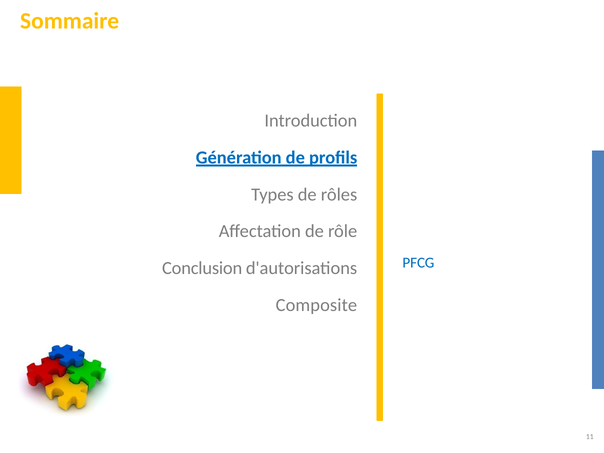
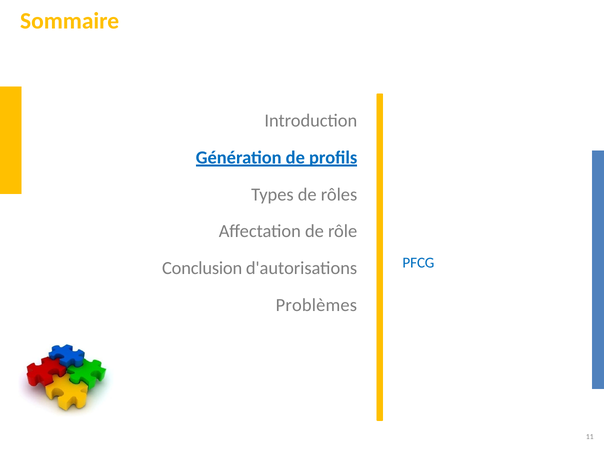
Composite: Composite -> Problèmes (316, 305)
